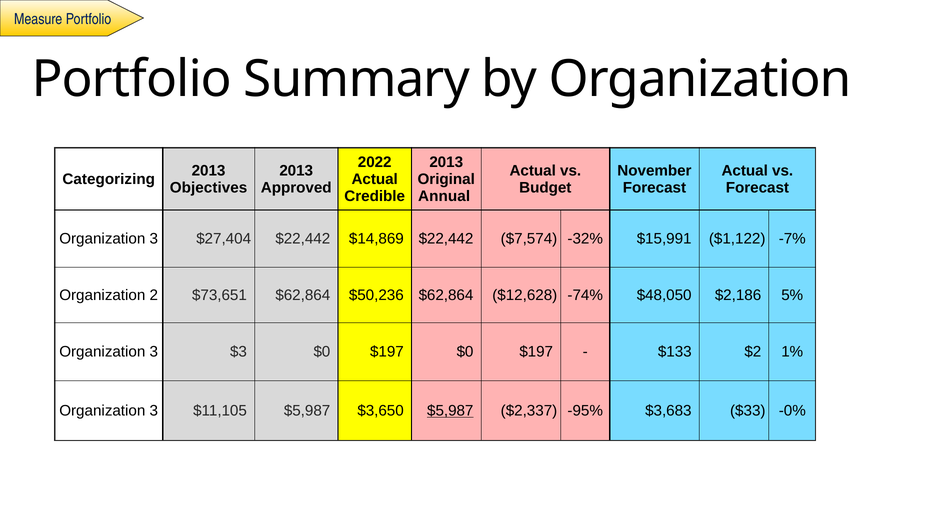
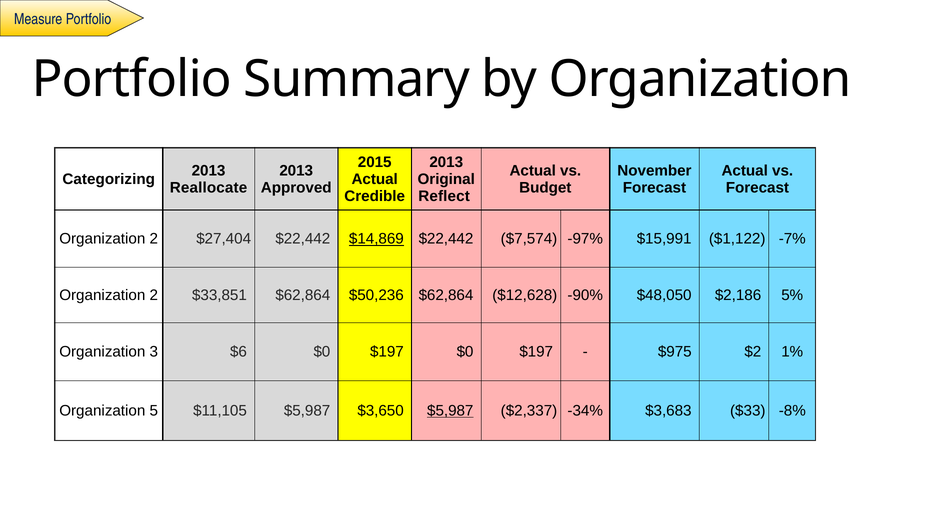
2022: 2022 -> 2015 (375, 162)
Objectives: Objectives -> Reallocate (209, 188)
Annual: Annual -> Reflect (444, 196)
3: 3 -> 2 (154, 239)
$14,869 underline: none -> present (376, 239)
-32%: -32% -> -97% (585, 239)
$73,651: $73,651 -> $33,851 (219, 295)
-74%: -74% -> -90% (585, 295)
$3: $3 -> $6 (239, 352)
$133: $133 -> $975 (675, 352)
3: 3 -> 5 (154, 411)
-95%: -95% -> -34% (585, 411)
-0%: -0% -> -8% (792, 411)
